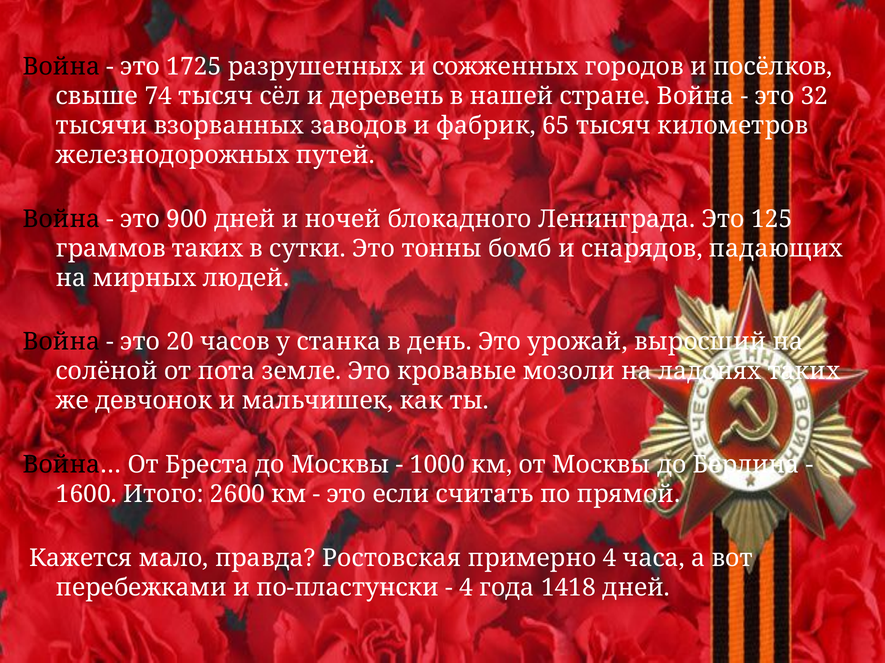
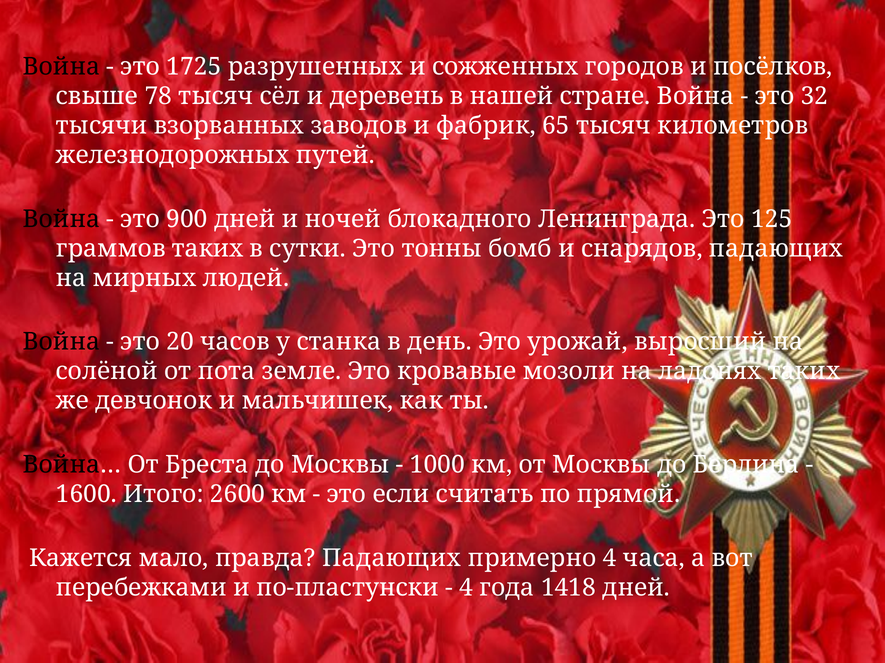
74: 74 -> 78 (158, 96)
правда Ростовская: Ростовская -> Падающих (392, 559)
